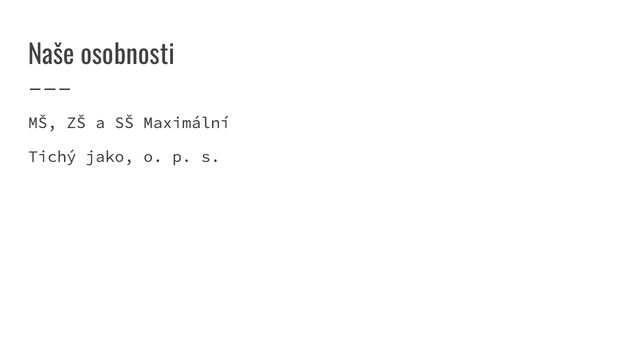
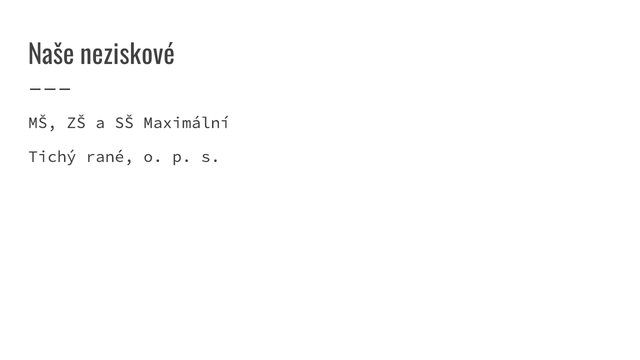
osobnosti: osobnosti -> neziskové (128, 55)
jako: jako -> rané (110, 157)
